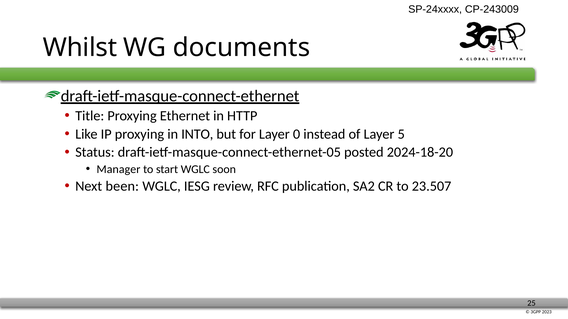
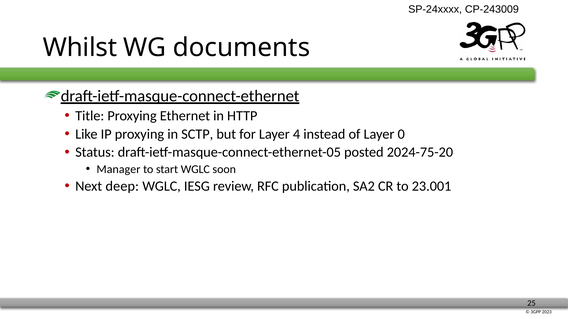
INTO: INTO -> SCTP (197, 134)
0: 0 -> 4 (297, 134)
5: 5 -> 0 (401, 134)
2024-18-20: 2024-18-20 -> 2024-75-20 (420, 152)
been: been -> deep (122, 187)
23.507: 23.507 -> 23.001 (432, 187)
